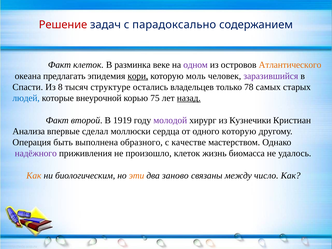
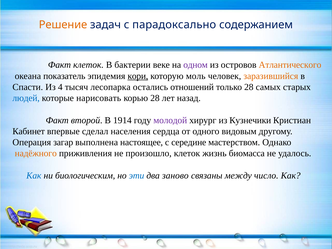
Решение colour: red -> orange (63, 25)
разминка: разминка -> бактерии (133, 65)
предлагать: предлагать -> показатель (64, 76)
заразившийся colour: purple -> orange (271, 76)
8: 8 -> 4 (60, 87)
структуре: структуре -> лесопарка (110, 87)
владельцев: владельцев -> отношений (192, 87)
только 78: 78 -> 28 (249, 87)
внеурочной: внеурочной -> нарисовать (99, 98)
корью 75: 75 -> 28 (155, 98)
назад underline: present -> none (189, 98)
1919: 1919 -> 1914 (122, 120)
Анализа: Анализа -> Кабинет (29, 131)
моллюски: моллюски -> населения (131, 131)
одного которую: которую -> видовым (239, 131)
быть: быть -> загар (63, 142)
образного: образного -> настоящее (142, 142)
качестве: качестве -> середине (189, 142)
надёжного colour: purple -> orange (36, 153)
Как colour: orange -> blue (34, 176)
эти colour: orange -> blue (137, 176)
